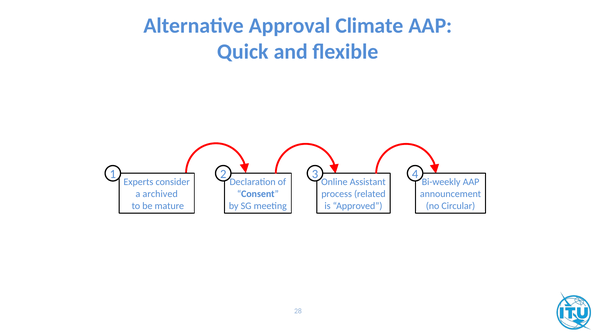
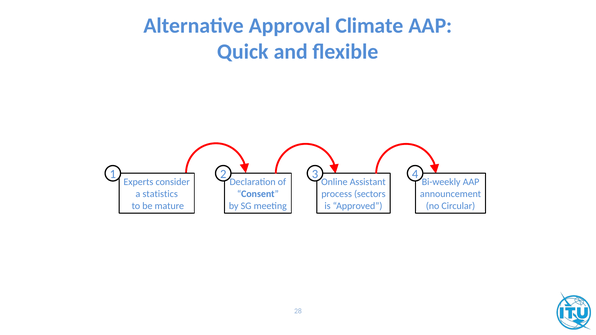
archived: archived -> statistics (160, 194)
related: related -> sectors (370, 194)
